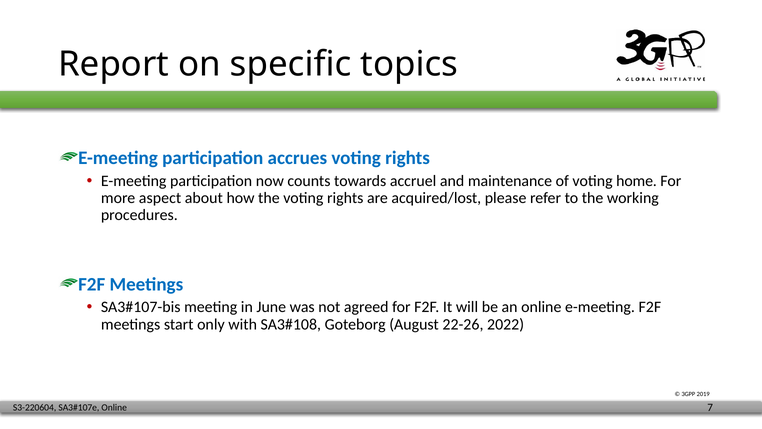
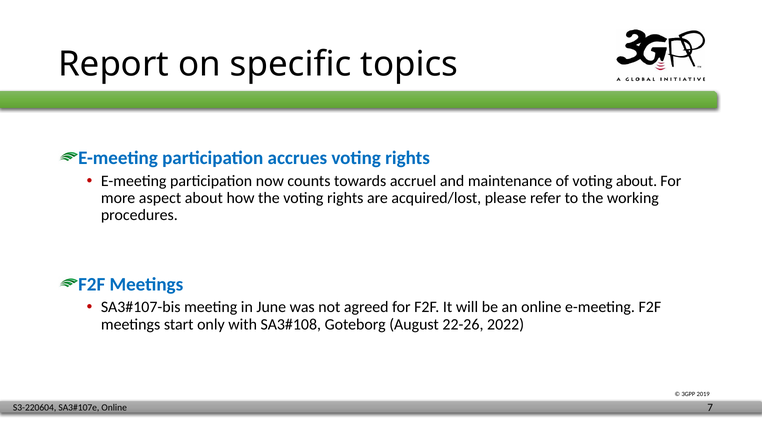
voting home: home -> about (637, 181)
